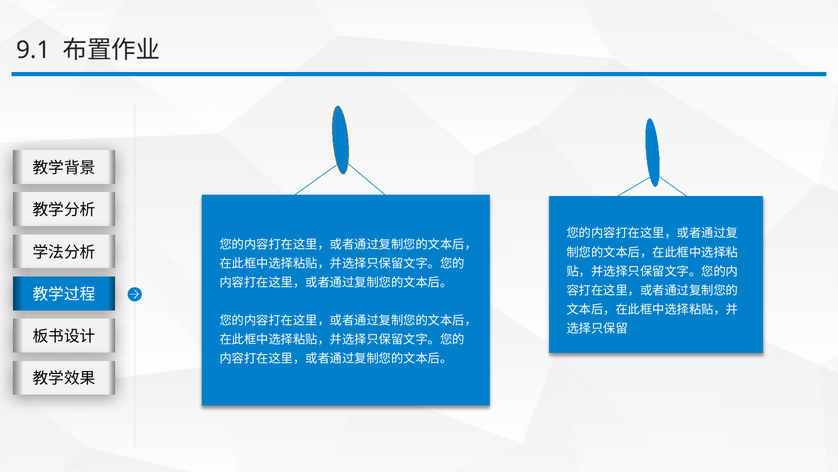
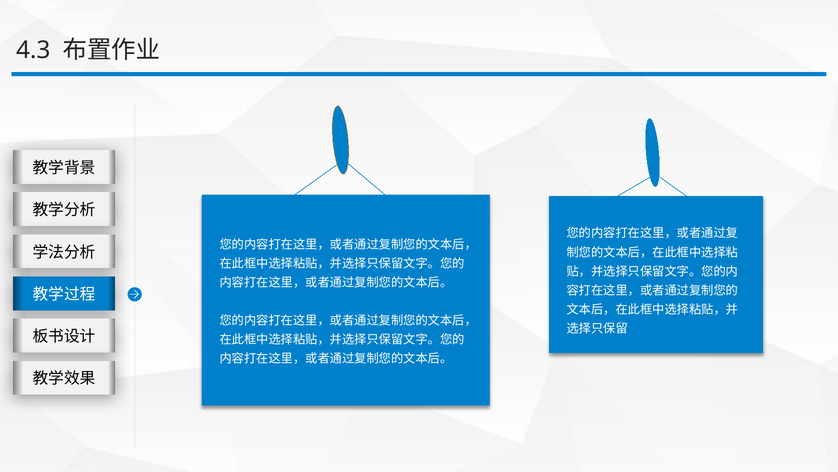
9.1: 9.1 -> 4.3 (33, 50)
